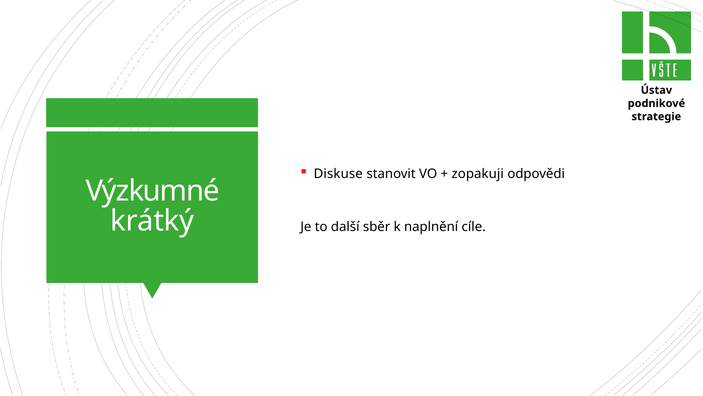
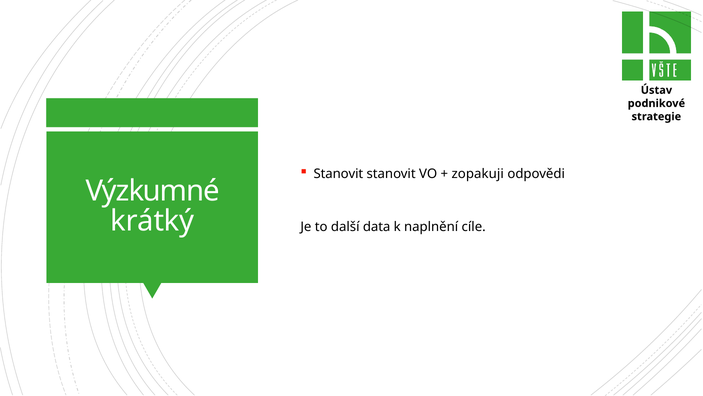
Diskuse: Diskuse -> Stanovit (338, 174)
sběr: sběr -> data (377, 226)
